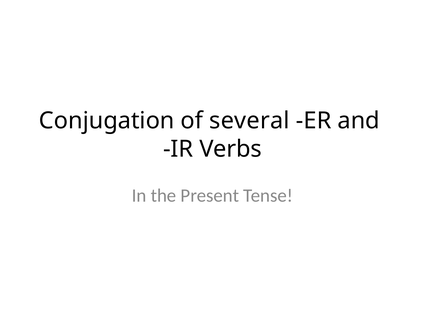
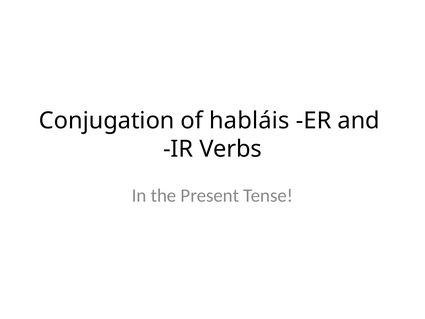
several: several -> habláis (249, 121)
